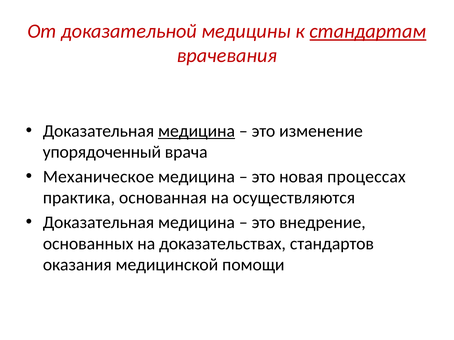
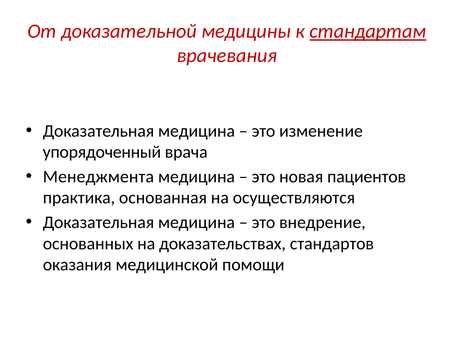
медицина underline: present -> none (197, 131)
Механическое: Механическое -> Менеджмента (98, 177)
процессах: процессах -> пациентов (367, 177)
